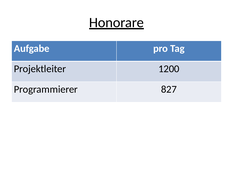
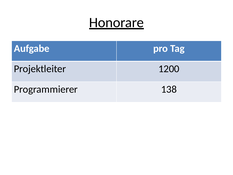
827: 827 -> 138 (169, 89)
